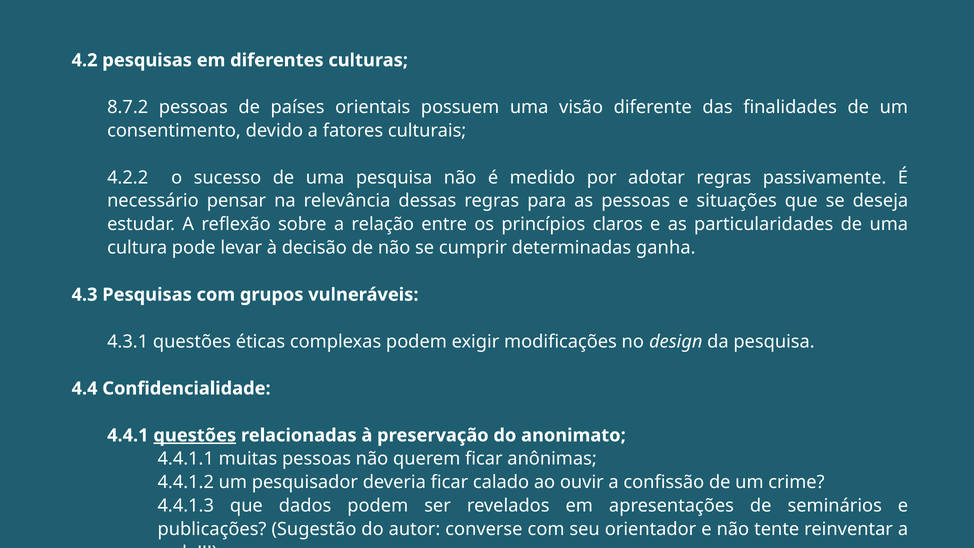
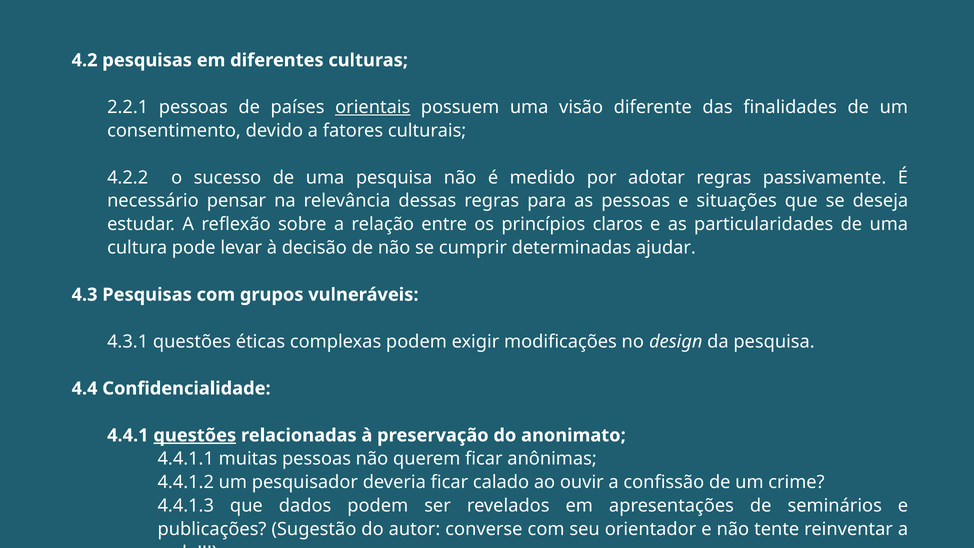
8.7.2: 8.7.2 -> 2.2.1 (128, 107)
orientais underline: none -> present (373, 107)
ganha: ganha -> ajudar (666, 248)
